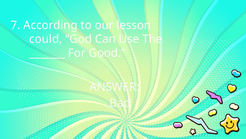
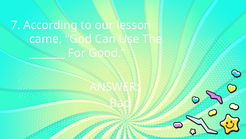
could: could -> came (46, 39)
